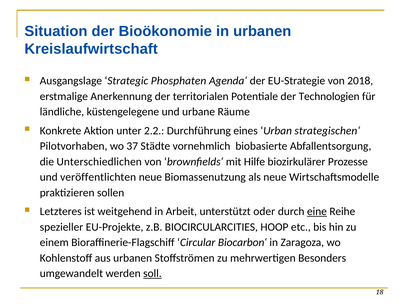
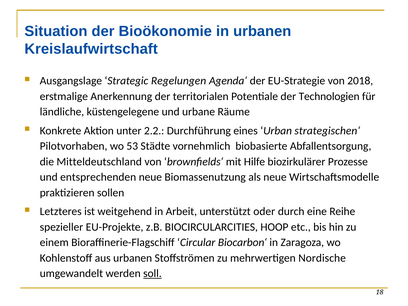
Phosphaten: Phosphaten -> Regelungen (179, 81)
37: 37 -> 53 (132, 146)
Unterschiedlichen: Unterschiedlichen -> Mitteldeutschland (99, 162)
veröffentlichten: veröffentlichten -> entsprechenden (98, 177)
eine underline: present -> none (317, 212)
Besonders: Besonders -> Nordische (322, 258)
